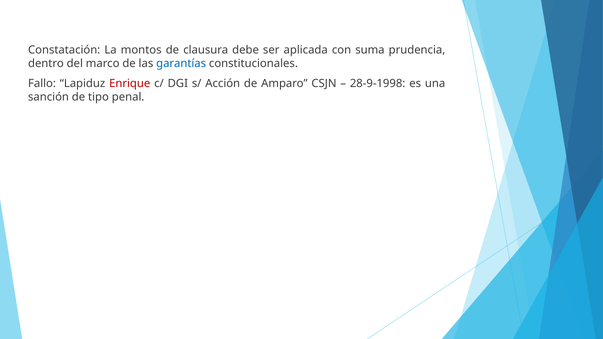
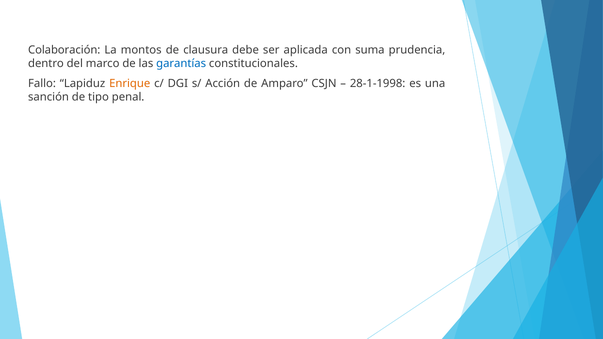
Constatación: Constatación -> Colaboración (64, 50)
Enrique colour: red -> orange (130, 84)
28-9-1998: 28-9-1998 -> 28-1-1998 (378, 84)
